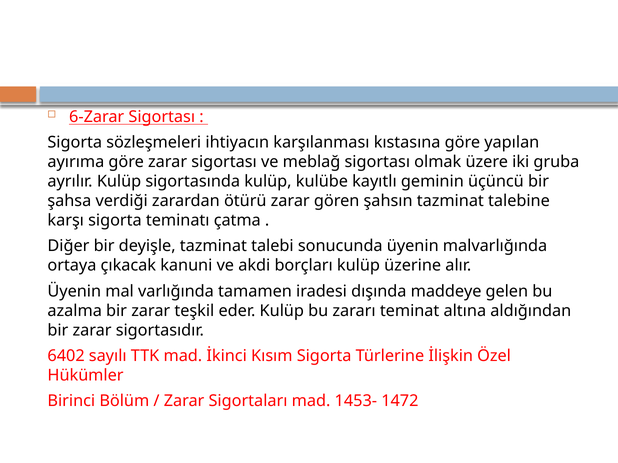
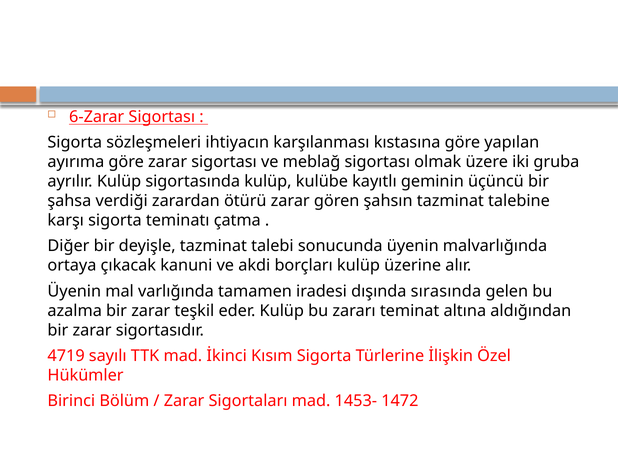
maddeye: maddeye -> sırasında (446, 291)
6402: 6402 -> 4719 (66, 356)
